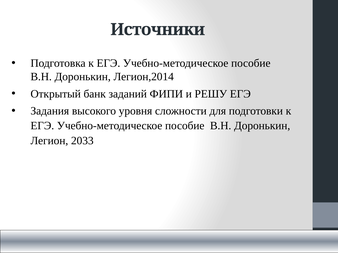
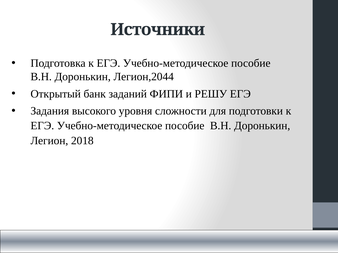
Легион,2014: Легион,2014 -> Легион,2044 (144, 77)
2033: 2033 -> 2018 (82, 141)
